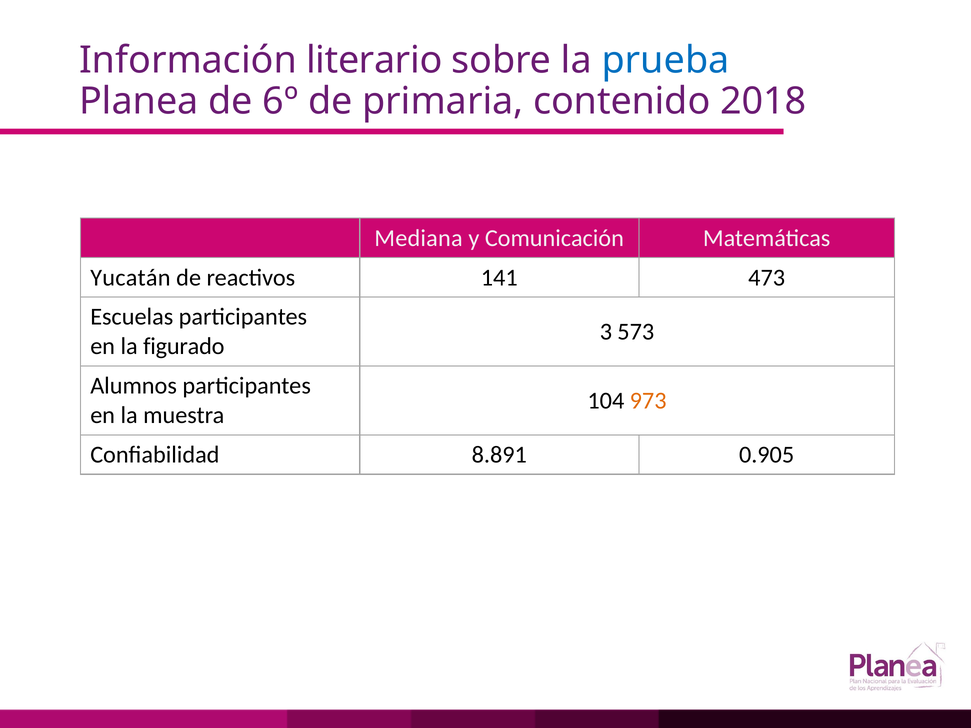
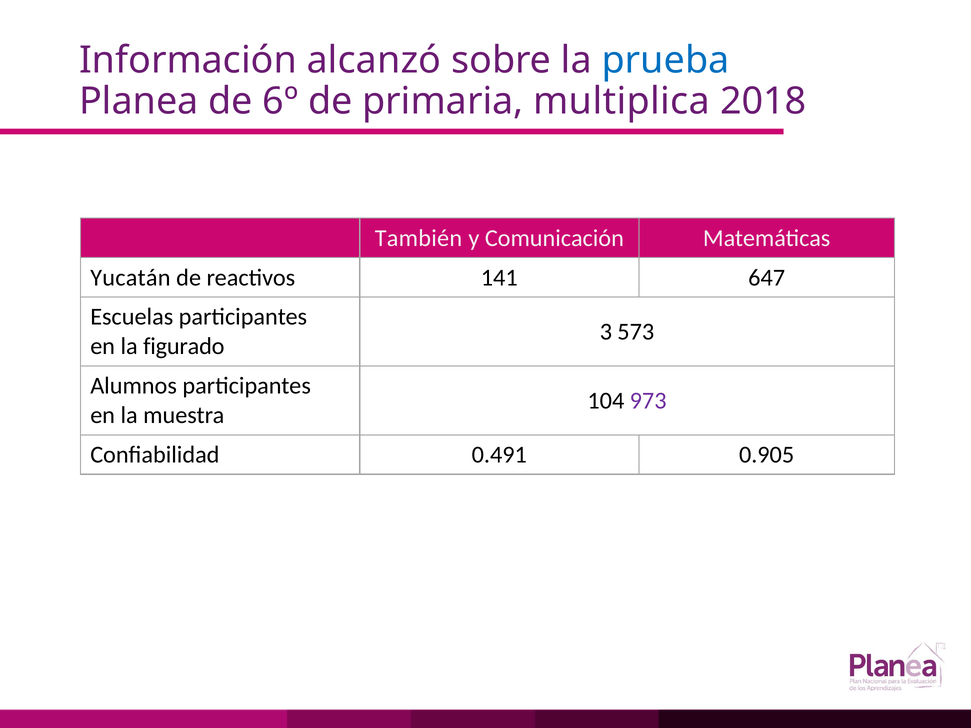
literario: literario -> alcanzó (374, 60)
contenido: contenido -> multiplica (622, 101)
Mediana: Mediana -> También (418, 238)
473: 473 -> 647 (767, 278)
973 colour: orange -> purple (648, 401)
8.891: 8.891 -> 0.491 (499, 455)
